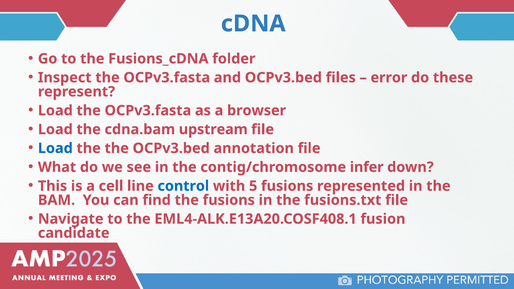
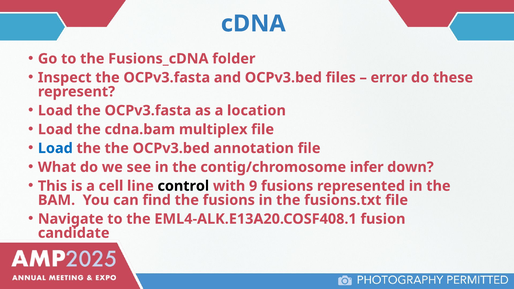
browser: browser -> location (256, 111)
upstream: upstream -> multiplex (213, 129)
control colour: blue -> black (183, 186)
5: 5 -> 9 (253, 186)
